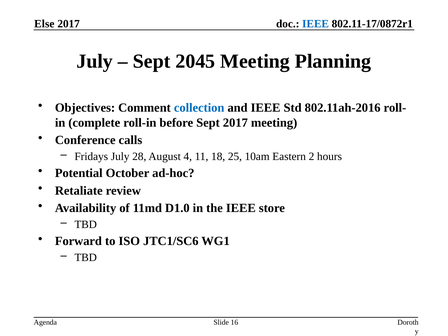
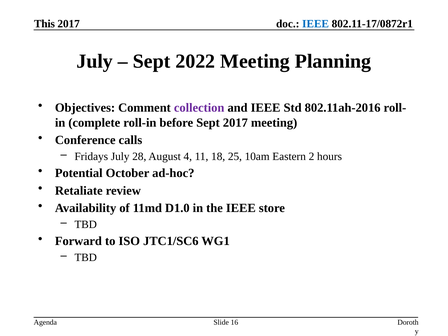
Else: Else -> This (44, 24)
2045: 2045 -> 2022 (195, 61)
collection colour: blue -> purple (199, 108)
